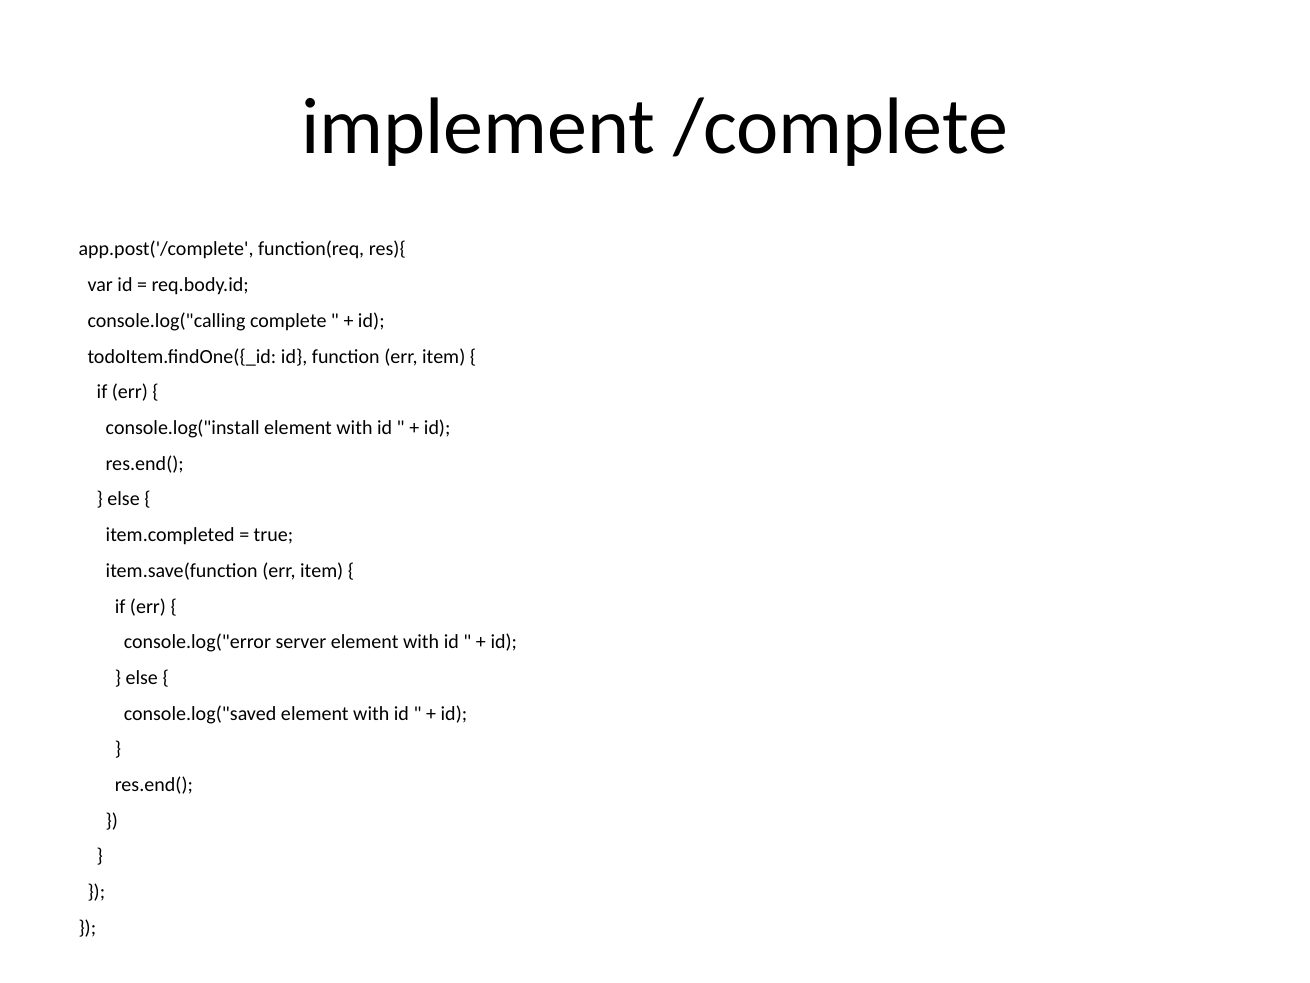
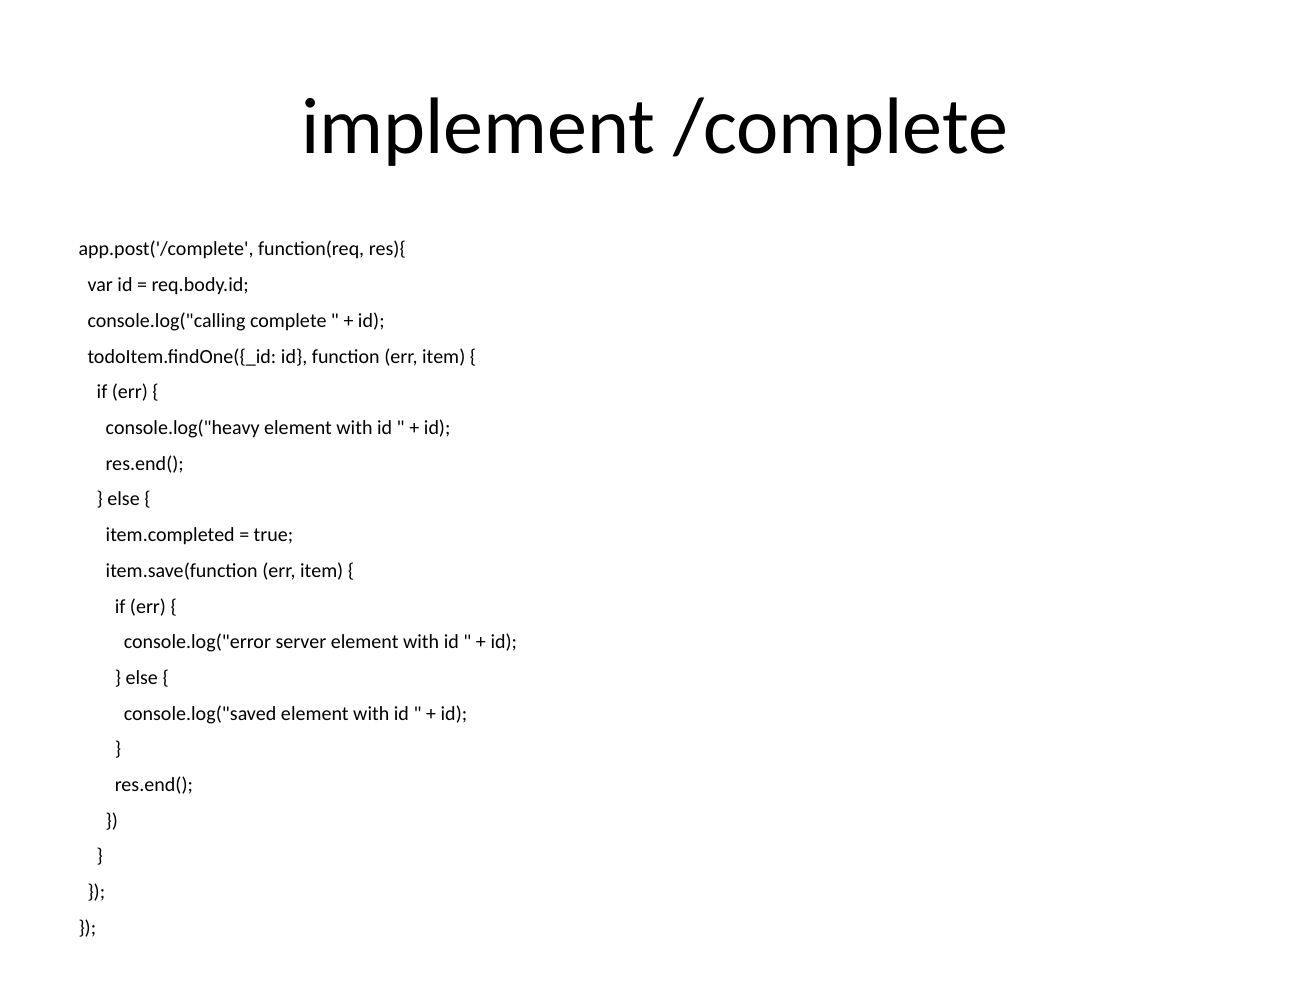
console.log("install: console.log("install -> console.log("heavy (183, 428)
